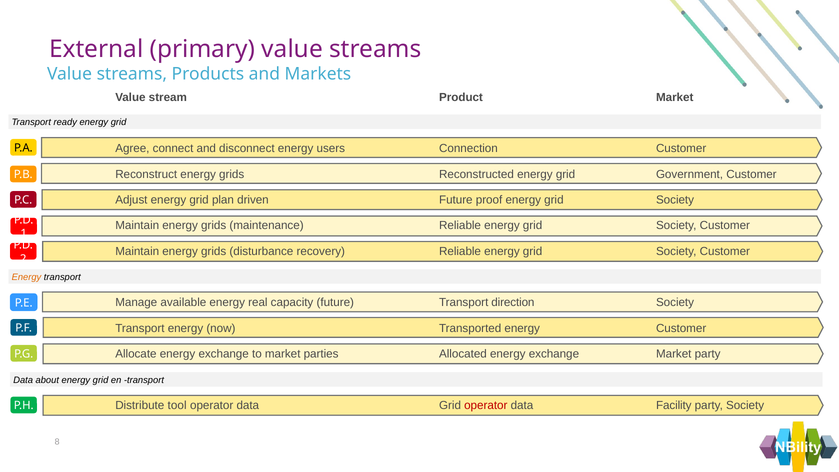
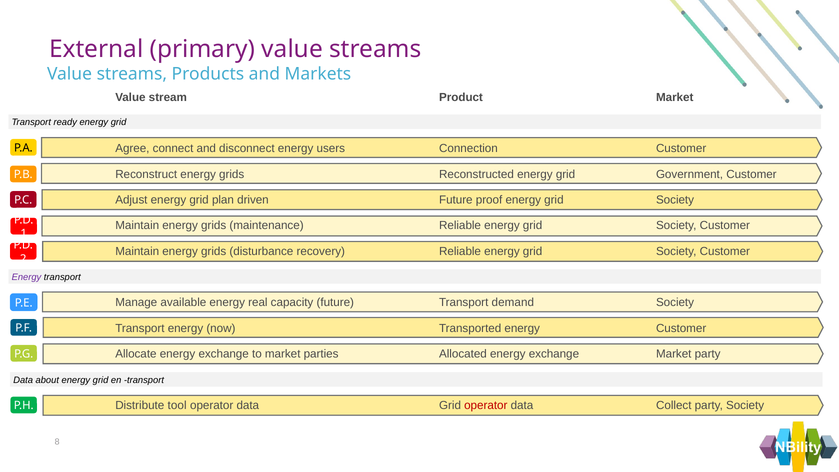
Energy colour: orange -> purple (26, 277)
direction: direction -> demand (513, 303)
Facility: Facility -> Collect (674, 405)
